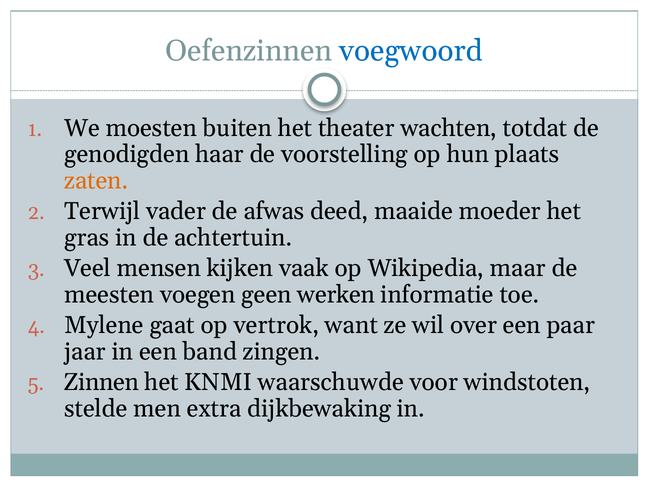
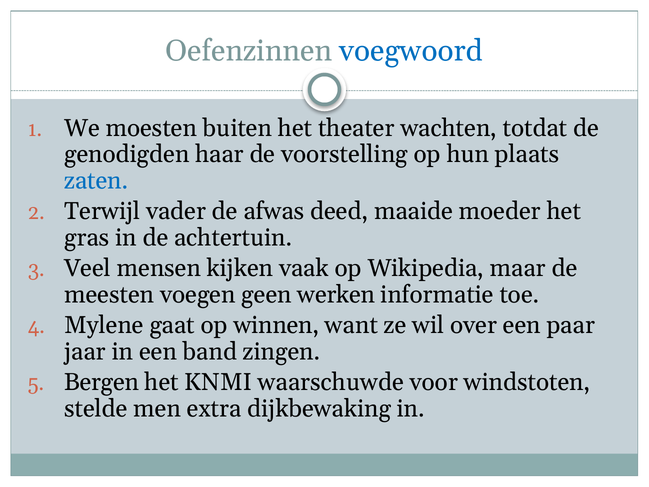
zaten colour: orange -> blue (96, 181)
vertrok: vertrok -> winnen (276, 325)
Zinnen: Zinnen -> Bergen (102, 382)
